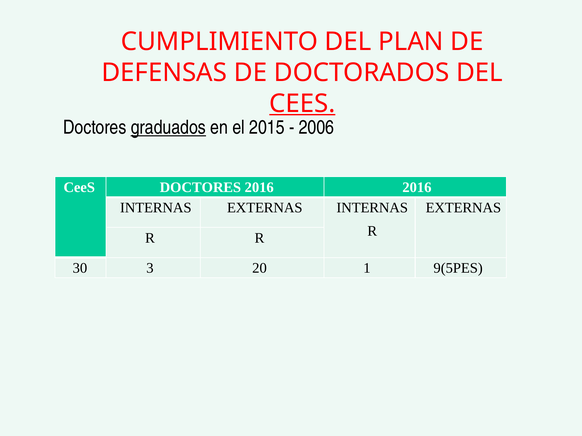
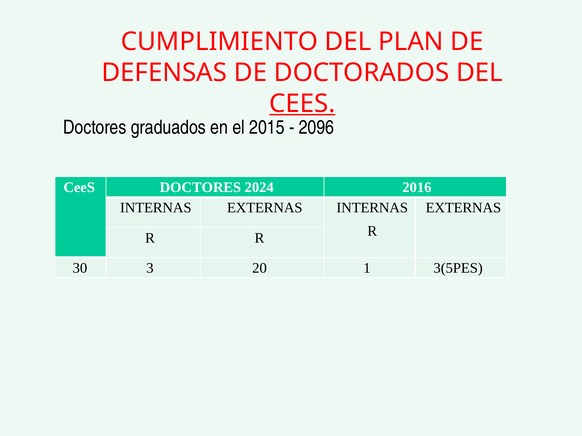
graduados underline: present -> none (168, 128)
2006: 2006 -> 2096 (316, 128)
DOCTORES 2016: 2016 -> 2024 (259, 188)
9(5PES: 9(5PES -> 3(5PES (458, 268)
